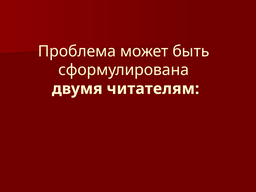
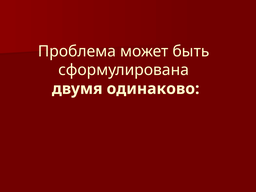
читателям: читателям -> одинаково (153, 89)
